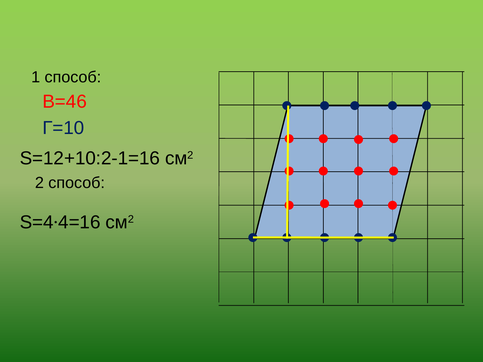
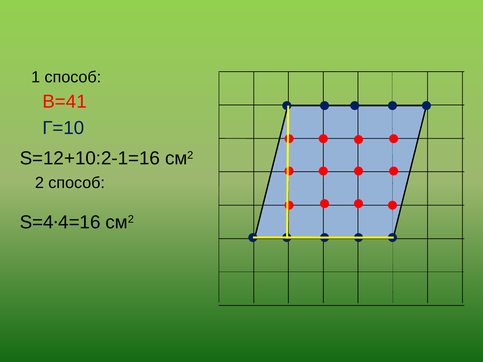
В=46: В=46 -> В=41 (65, 102)
